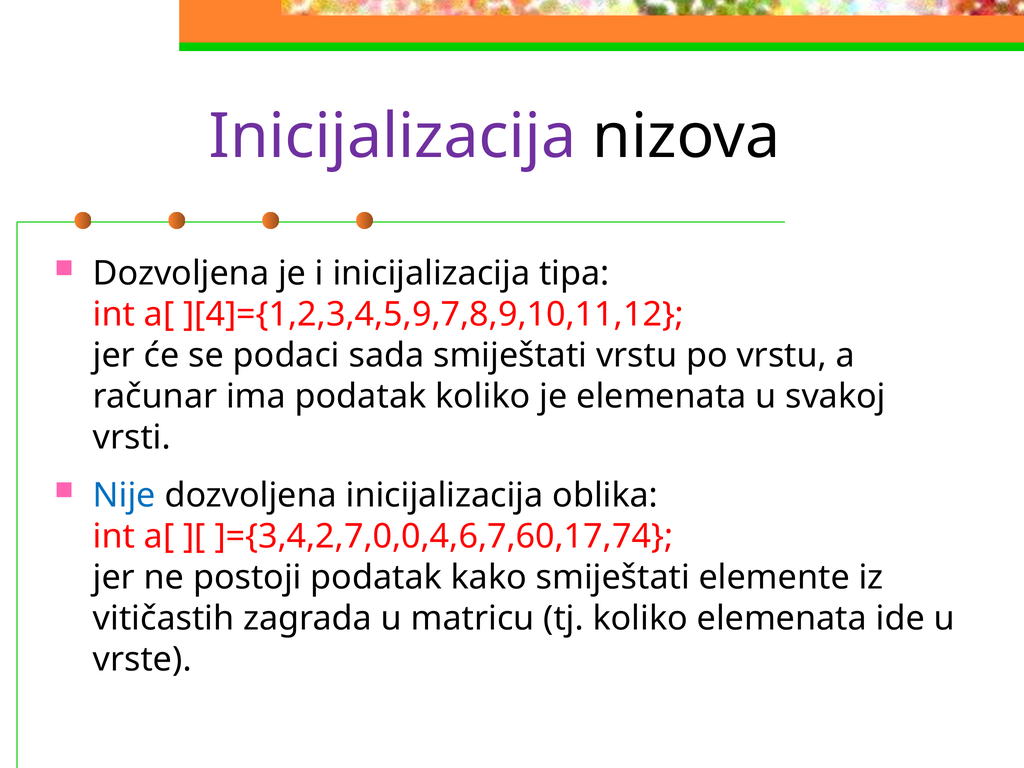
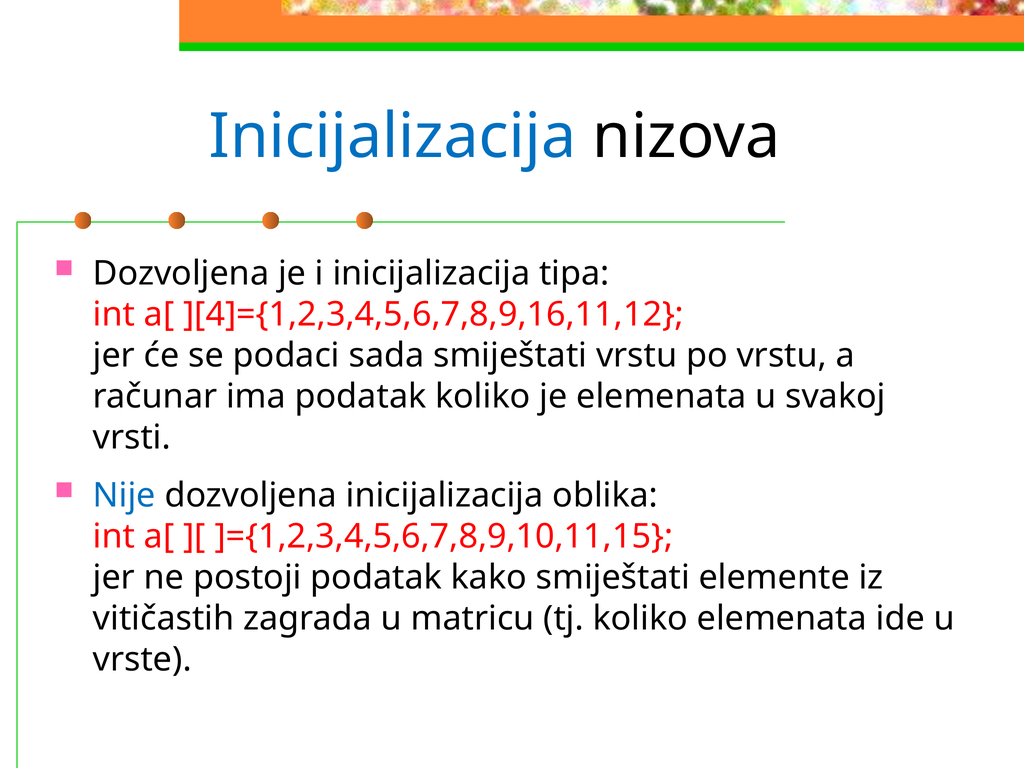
Inicijalizacija colour: purple -> blue (393, 137)
][4]={1,2,3,4,5,9,7,8,9,10,11,12: ][4]={1,2,3,4,5,9,7,8,9,10,11,12 -> ][4]={1,2,3,4,5,6,7,8,9,16,11,12 (434, 315)
]={3,4,2,7,0,0,4,6,7,60,17,74: ]={3,4,2,7,0,0,4,6,7,60,17,74 -> ]={1,2,3,4,5,6,7,8,9,10,11,15 (444, 536)
